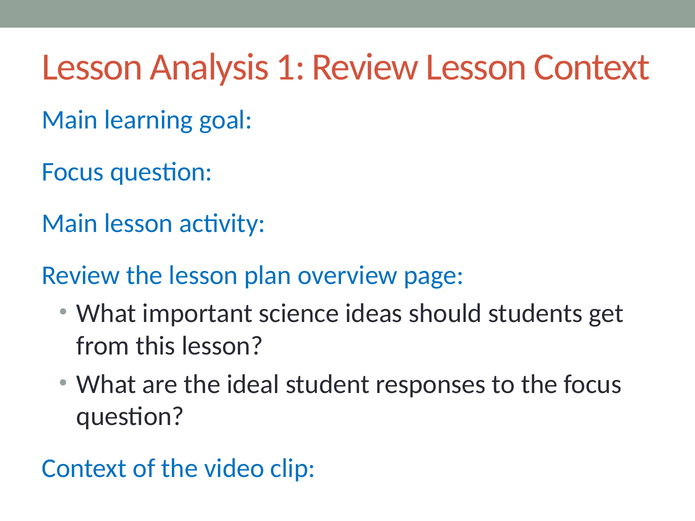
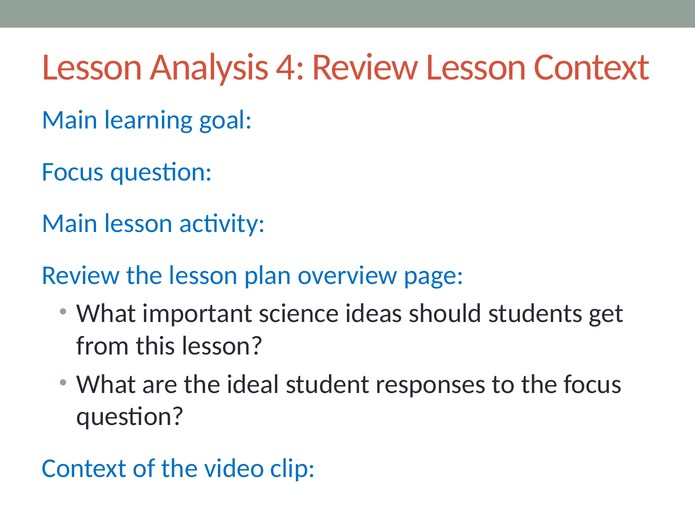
1: 1 -> 4 (291, 67)
